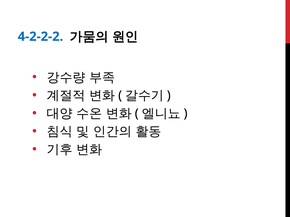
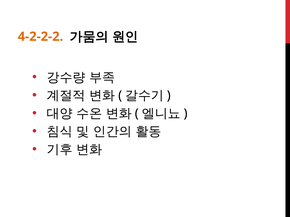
4-2-2-2 colour: blue -> orange (40, 37)
